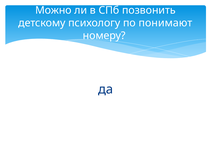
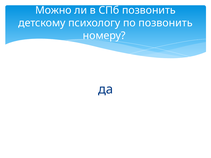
по понимают: понимают -> позвонить (166, 23)
